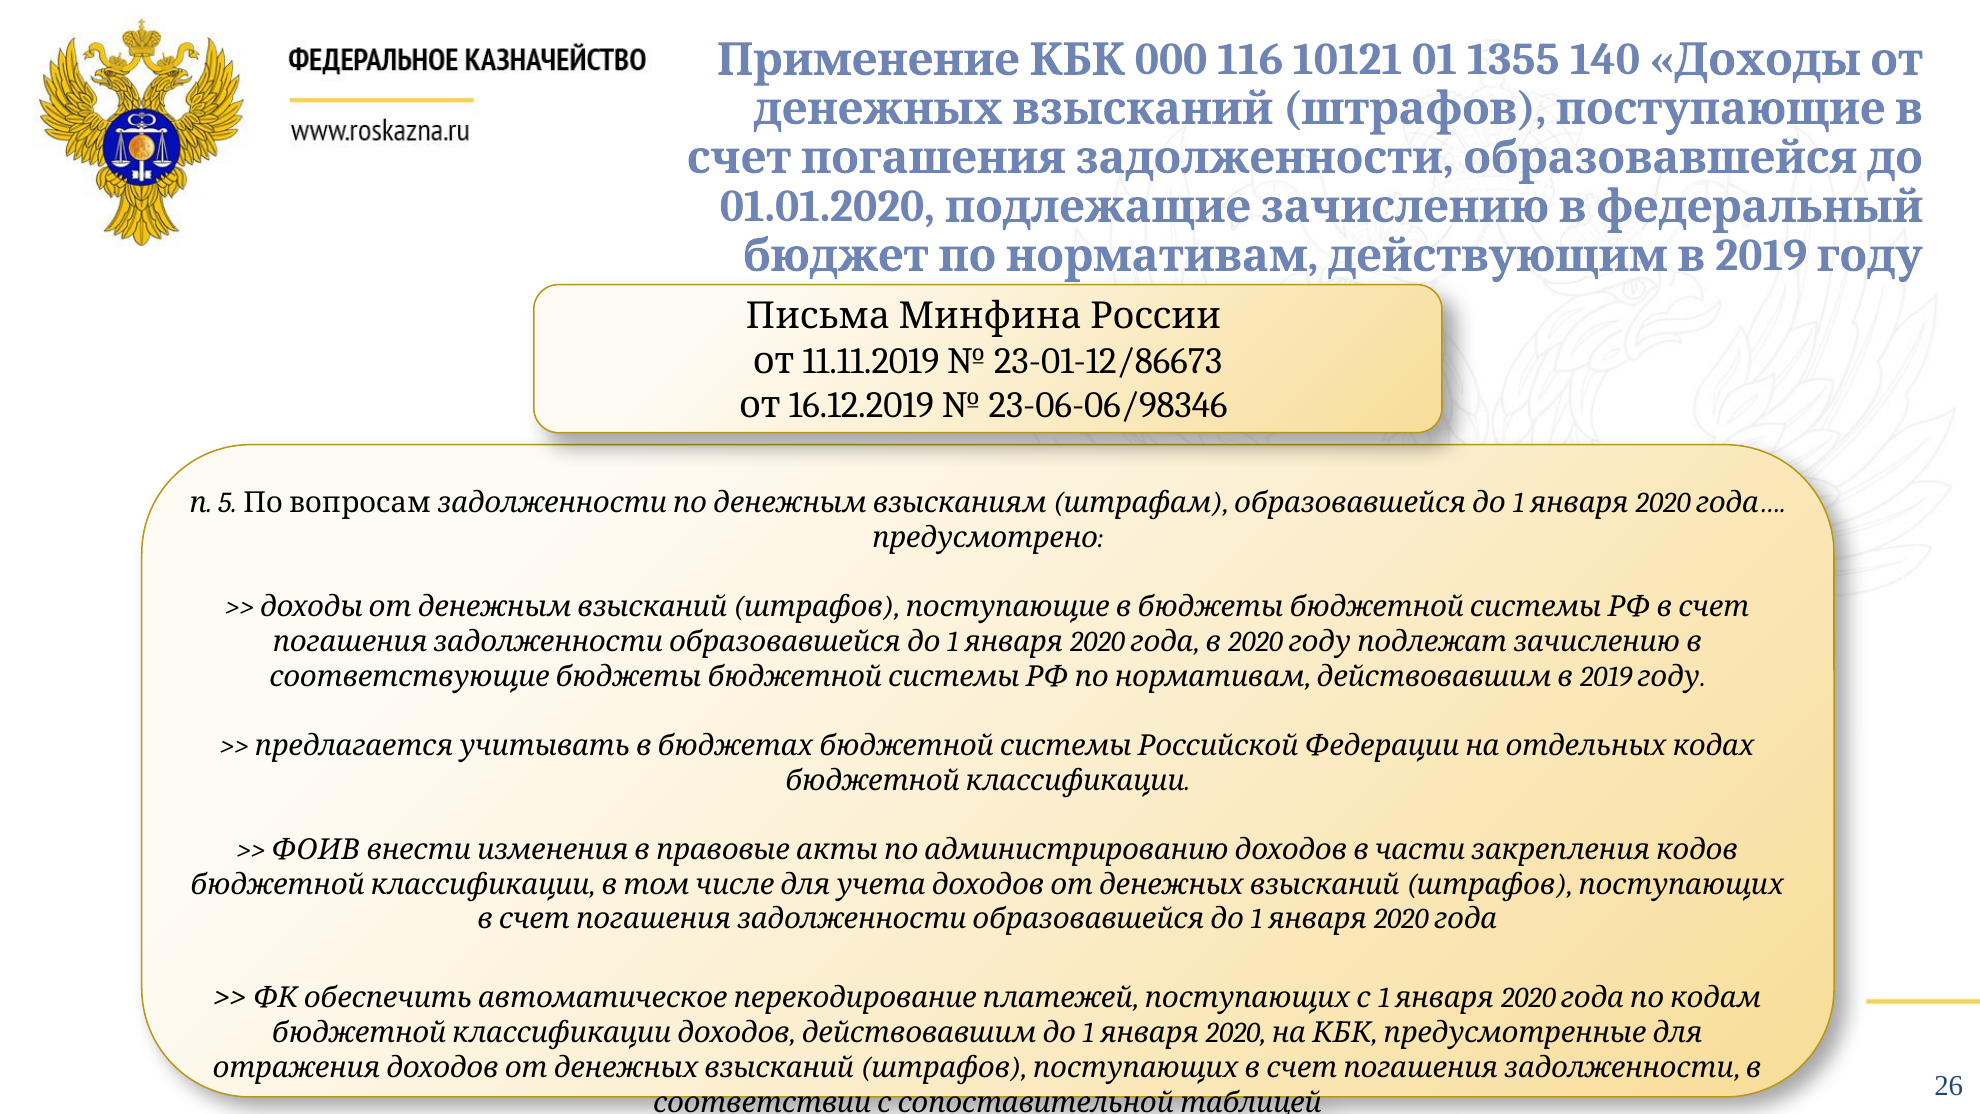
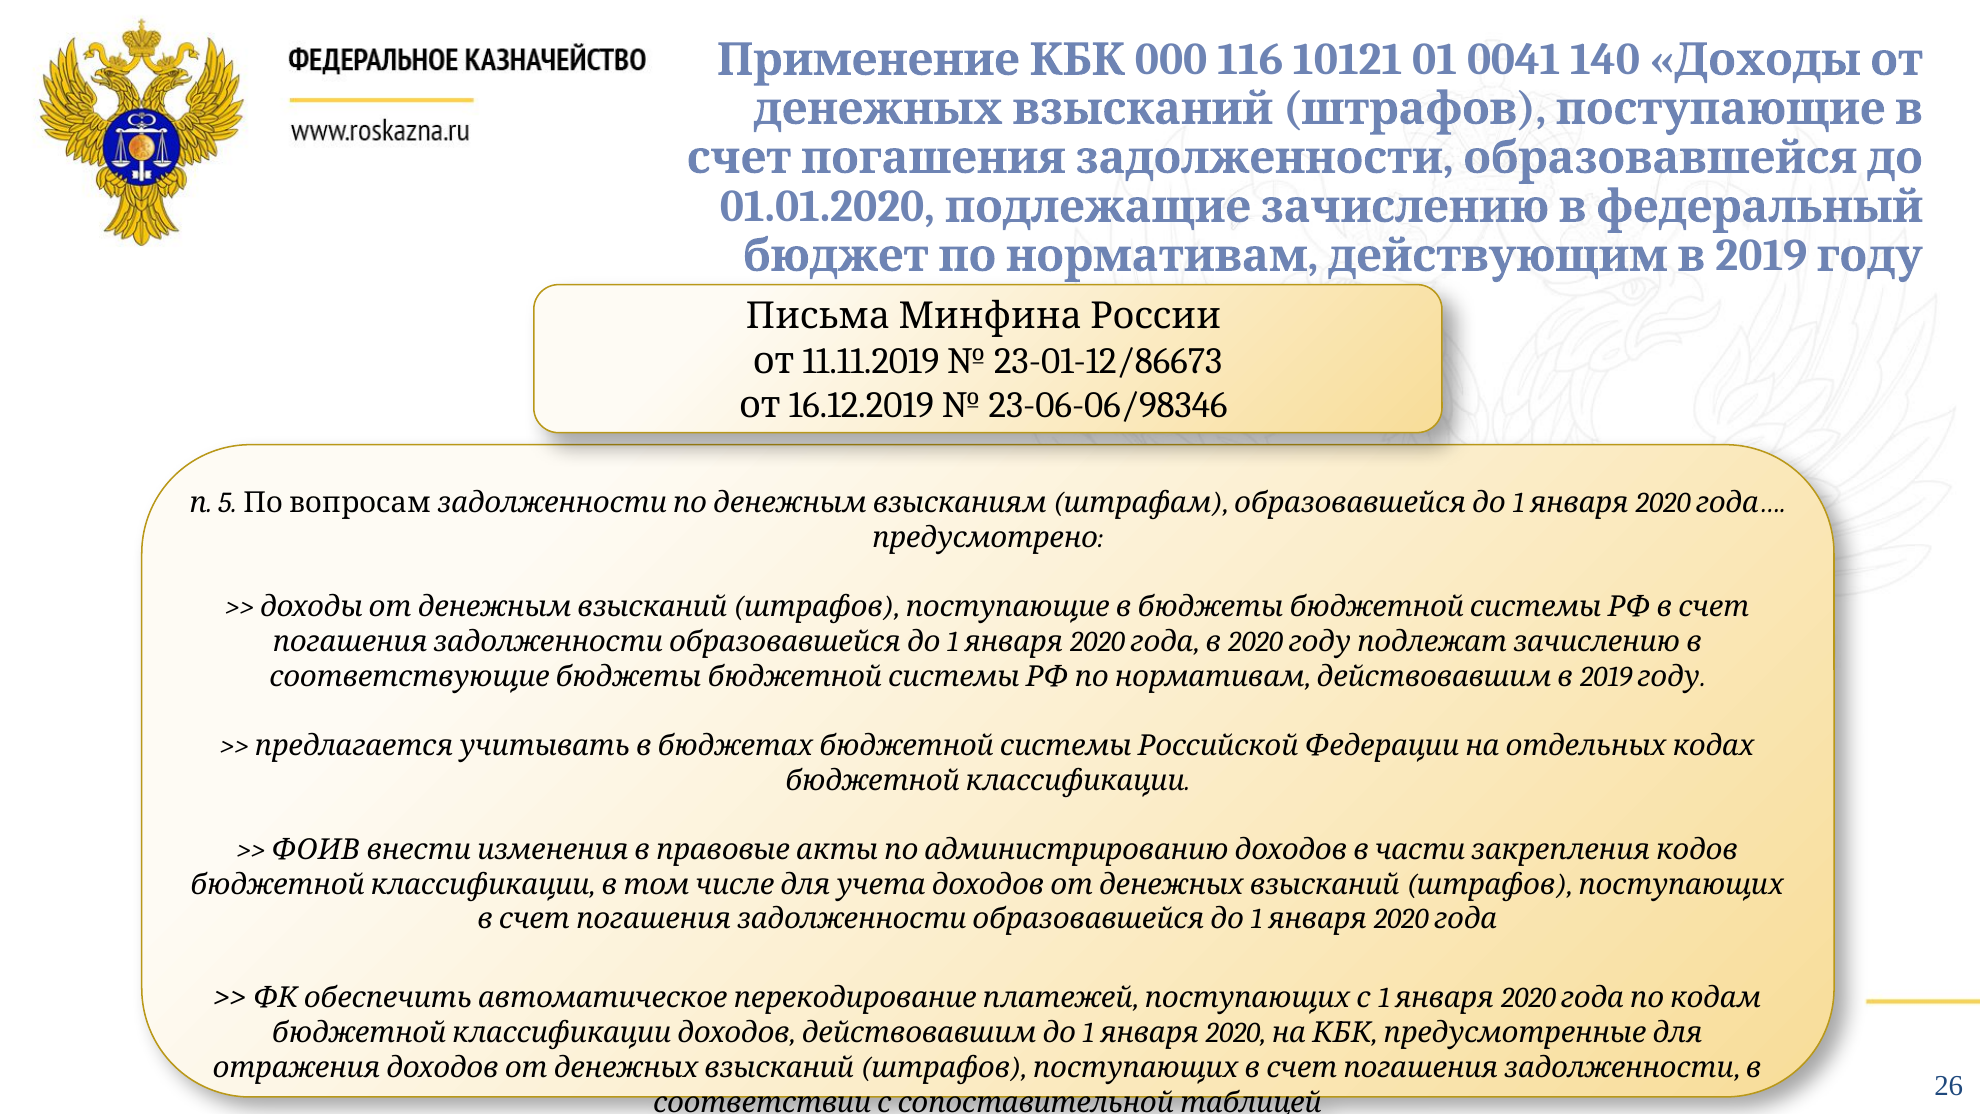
1355: 1355 -> 0041 (1514, 60)
